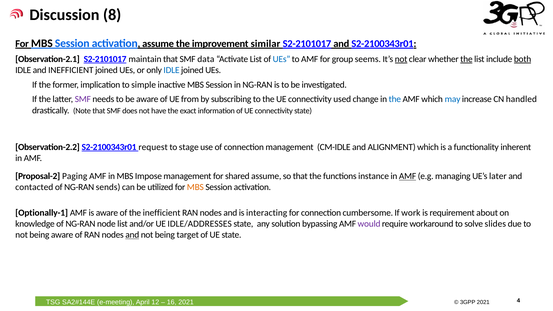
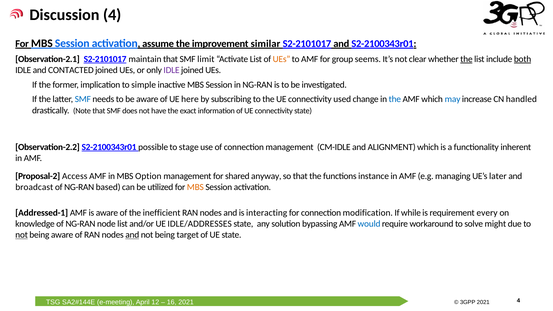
Discussion 8: 8 -> 4 (112, 15)
data: data -> limit (206, 59)
UEs colour: blue -> orange (281, 59)
not underline: present -> none (401, 59)
and INEFFICIENT: INEFFICIENT -> CONTACTED (71, 70)
IDLE colour: blue -> purple (172, 70)
SMF colour: purple -> blue (83, 99)
from: from -> here (190, 99)
request: request -> possible (153, 147)
Paging: Paging -> Access (75, 176)
Impose: Impose -> Option (148, 176)
shared assume: assume -> anyway (266, 176)
AMF underline: present -> none (408, 176)
contacted: contacted -> broadcast (34, 187)
sends: sends -> based (108, 187)
Optionally-1: Optionally-1 -> Addressed-1 (42, 213)
cumbersome: cumbersome -> modification (368, 213)
work: work -> while (411, 213)
about: about -> every (487, 213)
would colour: purple -> blue (369, 224)
slides: slides -> might (495, 224)
not underline: none -> present (22, 235)
